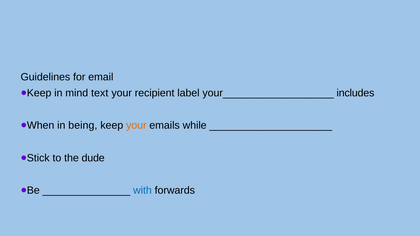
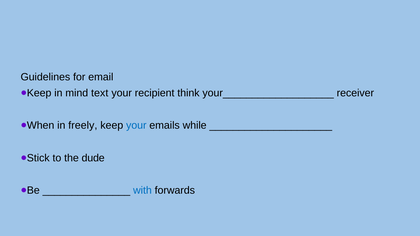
label: label -> think (188, 93)
includes: includes -> receiver (355, 93)
being: being -> freely (83, 126)
your colour: orange -> blue (136, 126)
